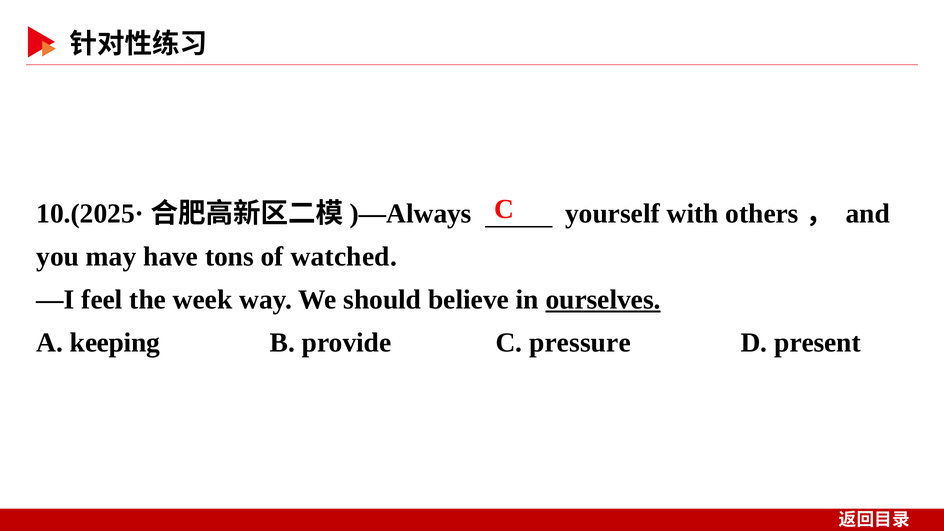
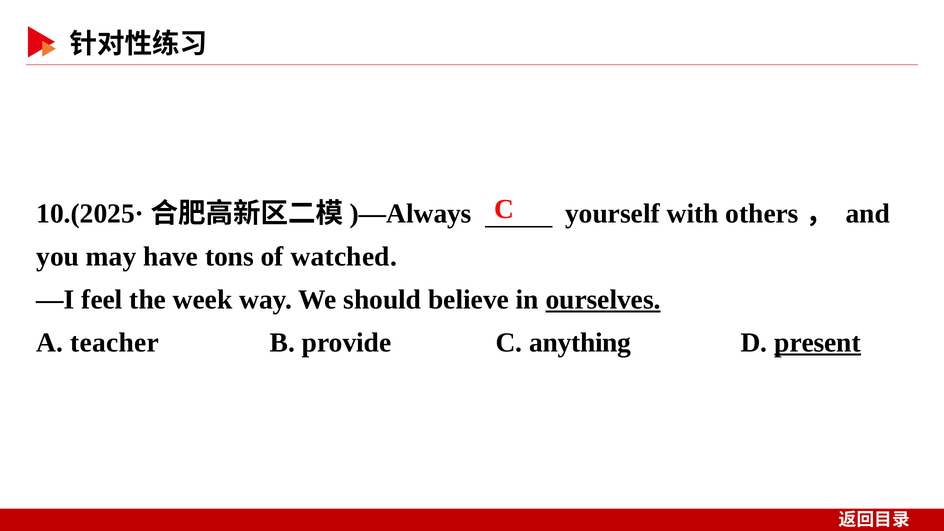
keeping: keeping -> teacher (115, 343)
pressure: pressure -> anything (580, 343)
present underline: none -> present (818, 343)
